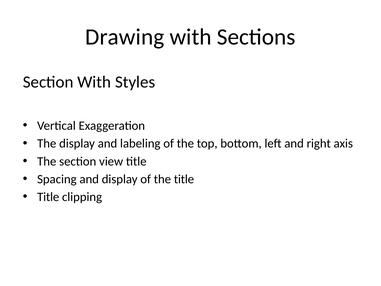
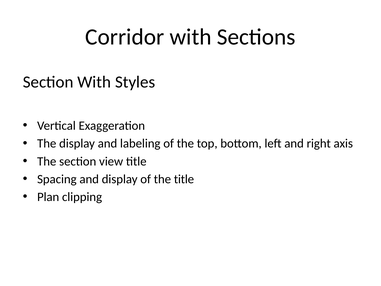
Drawing: Drawing -> Corridor (125, 37)
Title: Title -> Plan (48, 197)
